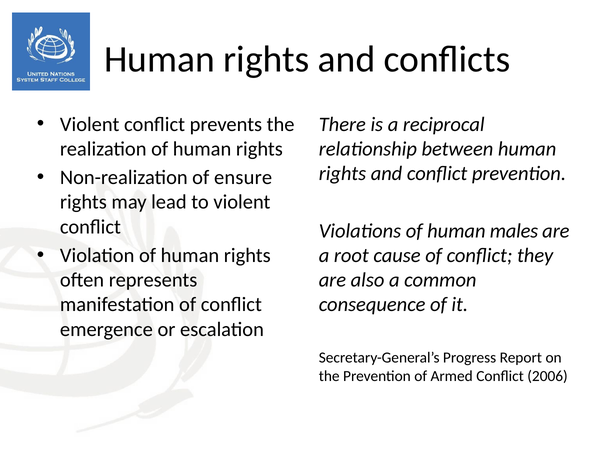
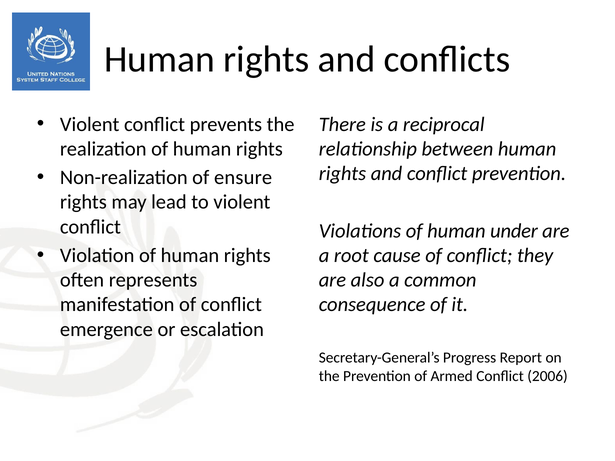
males: males -> under (514, 231)
